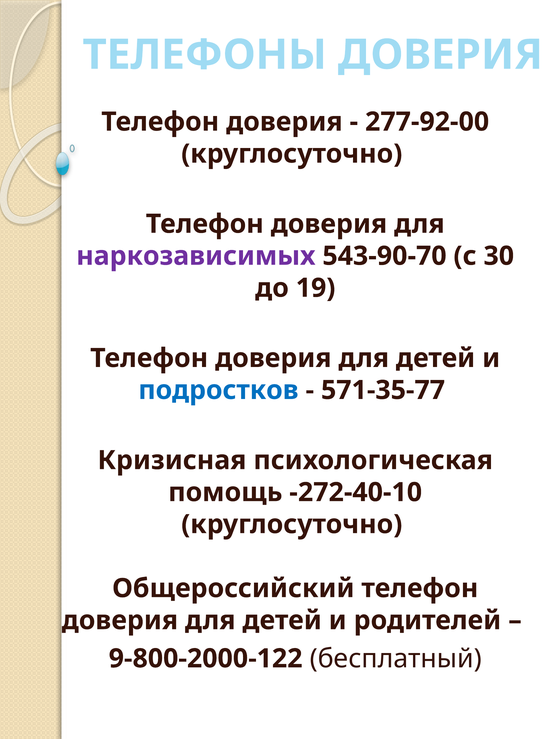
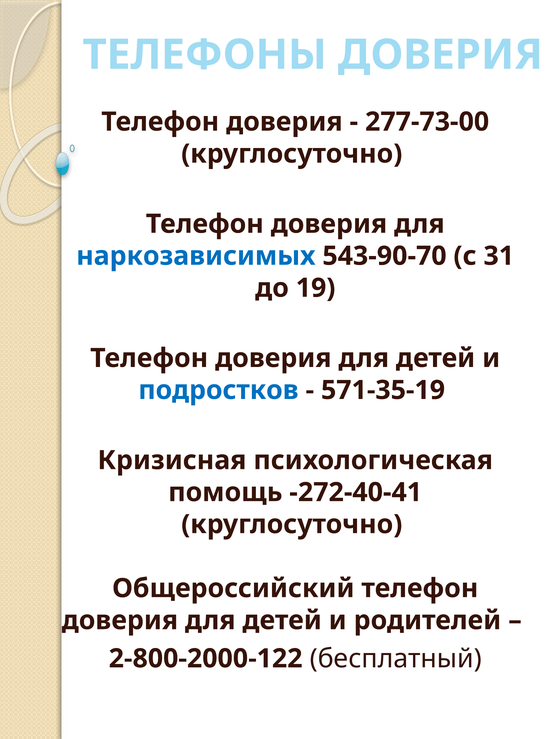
277-92-00: 277-92-00 -> 277-73-00 (427, 122)
наркозависимых colour: purple -> blue (196, 256)
30: 30 -> 31 (499, 256)
571-35-77: 571-35-77 -> 571-35-19 (383, 391)
-272-40-10: -272-40-10 -> -272-40-41 (356, 493)
9-800-2000-122: 9-800-2000-122 -> 2-800-2000-122 (206, 659)
